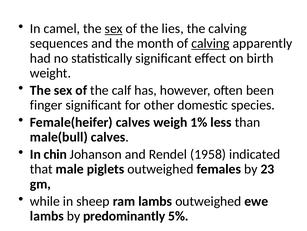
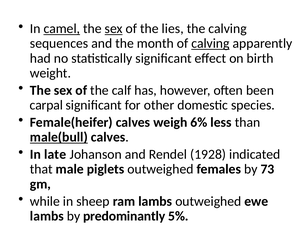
camel underline: none -> present (62, 29)
finger: finger -> carpal (46, 105)
1%: 1% -> 6% (199, 122)
male(bull underline: none -> present (59, 137)
chin: chin -> late (55, 154)
1958: 1958 -> 1928 (208, 154)
23: 23 -> 73 (267, 169)
